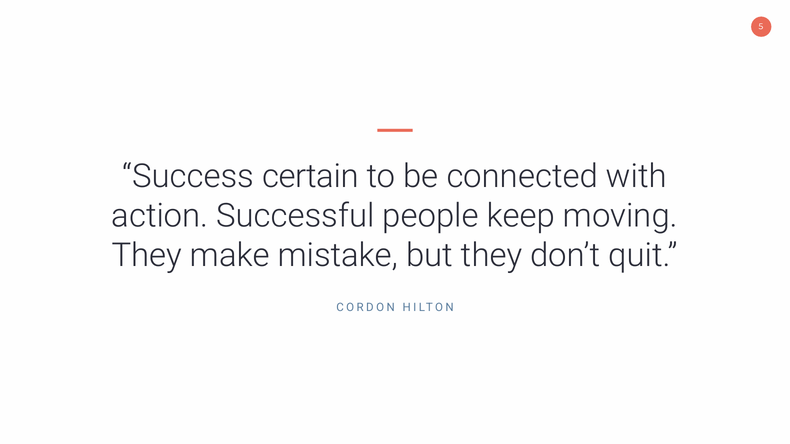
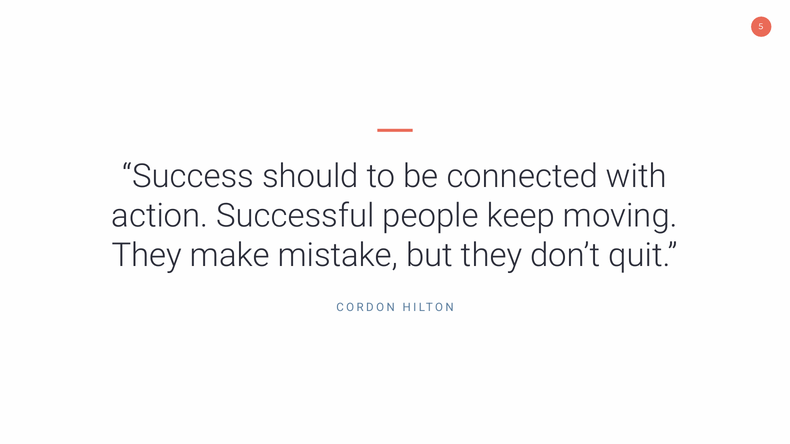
certain: certain -> should (310, 177)
